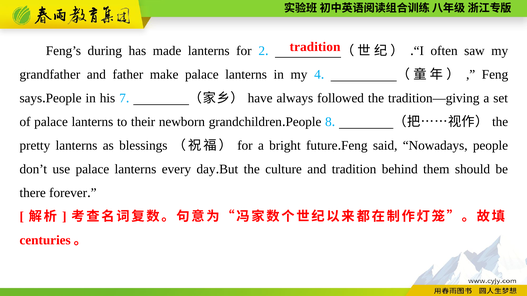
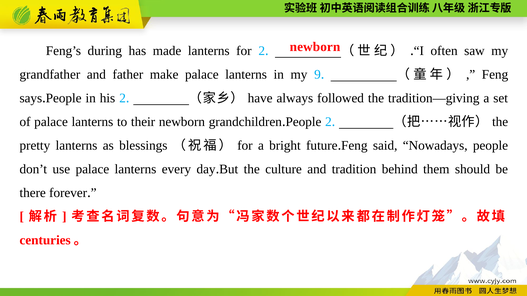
tradition: tradition -> newborn (315, 47)
4: 4 -> 9 (317, 75)
his 7: 7 -> 2 (123, 98)
People 8: 8 -> 2 (328, 122)
